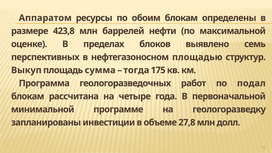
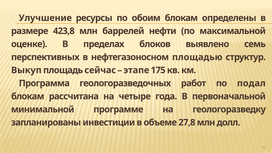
Аппаратом: Аппаратом -> Улучшение (45, 18)
сумма: сумма -> сейчас (100, 70)
тогда: тогда -> этапе (136, 70)
